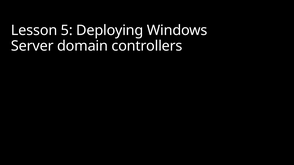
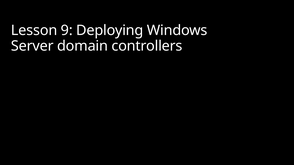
5: 5 -> 9 (67, 30)
